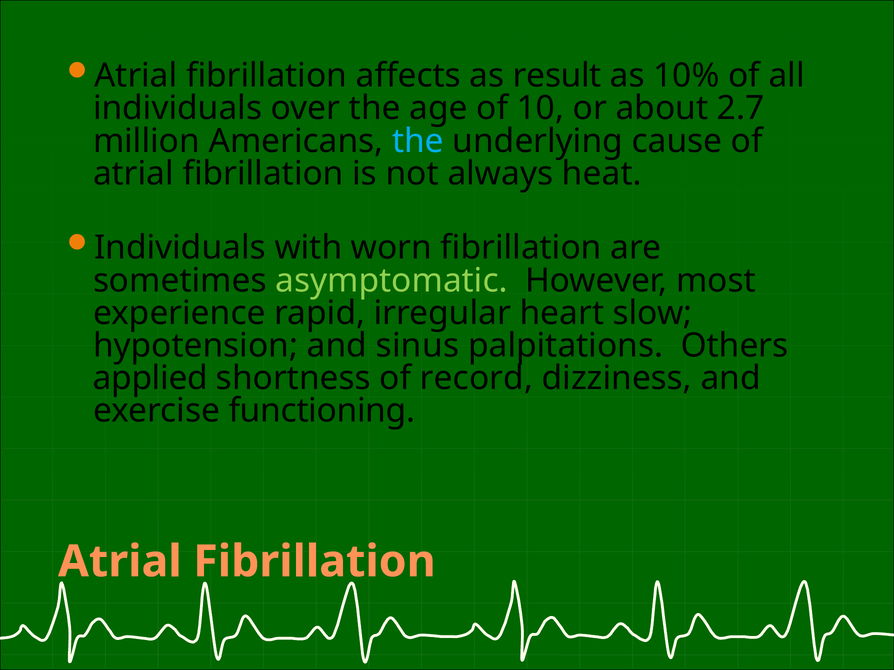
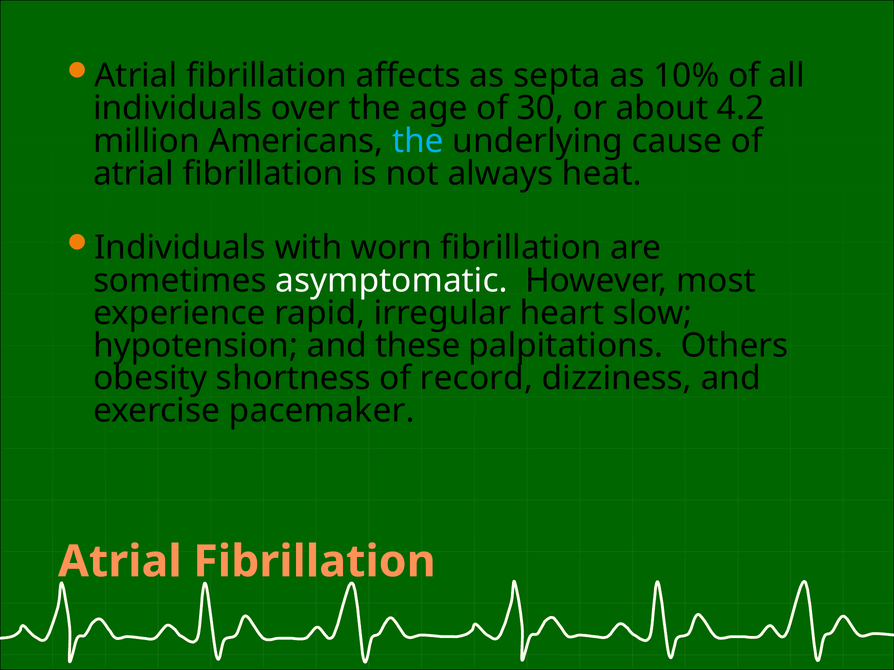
result: result -> septa (557, 76)
10: 10 -> 30 (540, 108)
2.7: 2.7 -> 4.2 (741, 108)
asymptomatic colour: light green -> white (391, 281)
sinus: sinus -> these (418, 346)
applied: applied -> obesity (150, 379)
functioning: functioning -> pacemaker (322, 411)
